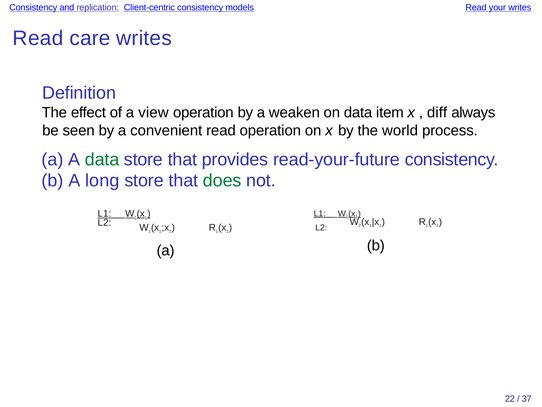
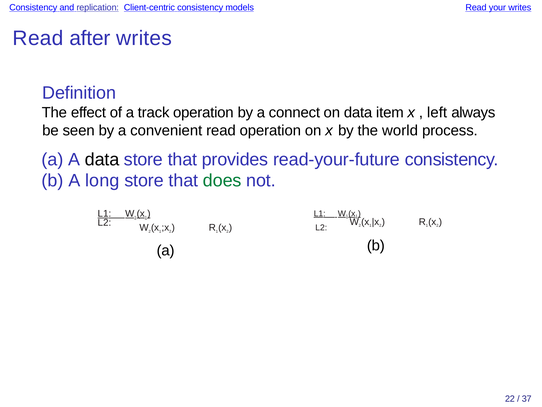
care: care -> after (90, 38)
view: view -> track (154, 113)
weaken: weaken -> connect (294, 113)
diff: diff -> left (437, 113)
data colour: green -> black (102, 159)
